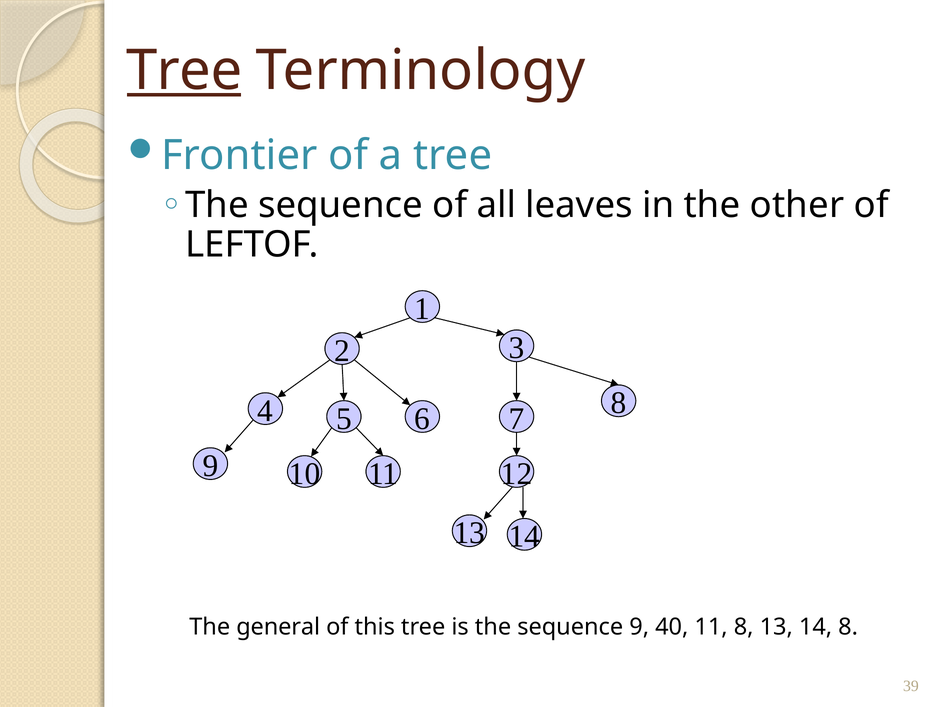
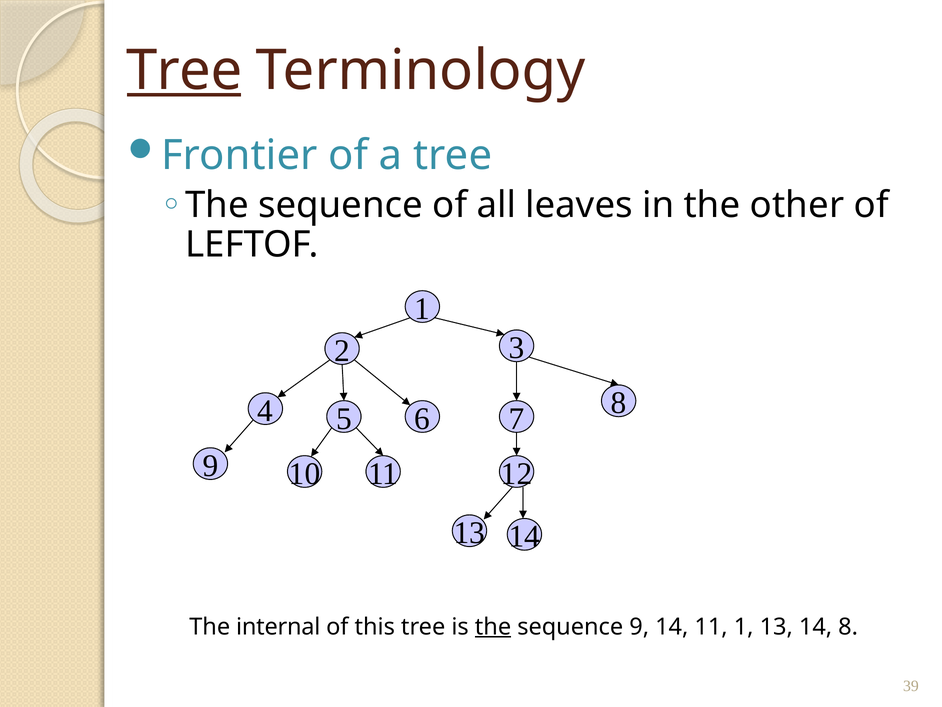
general: general -> internal (278, 626)
the underline: none -> present (493, 626)
9 40: 40 -> 14 (672, 626)
11 8: 8 -> 1 (744, 626)
